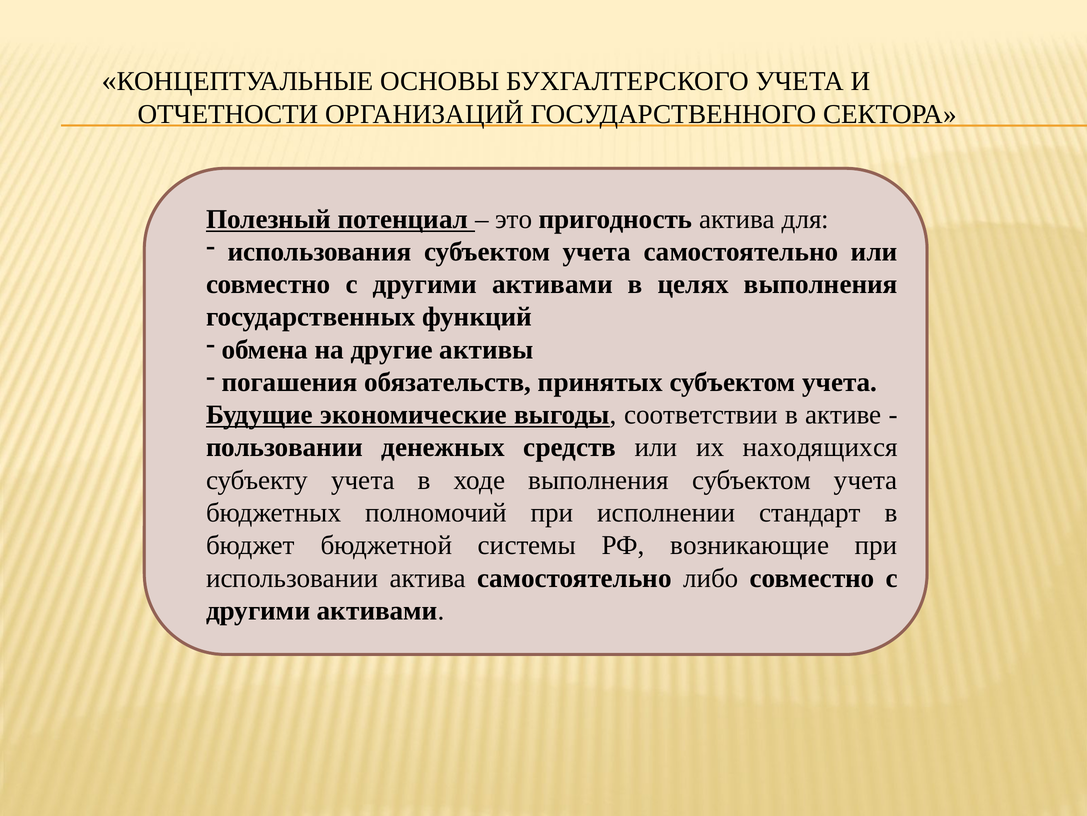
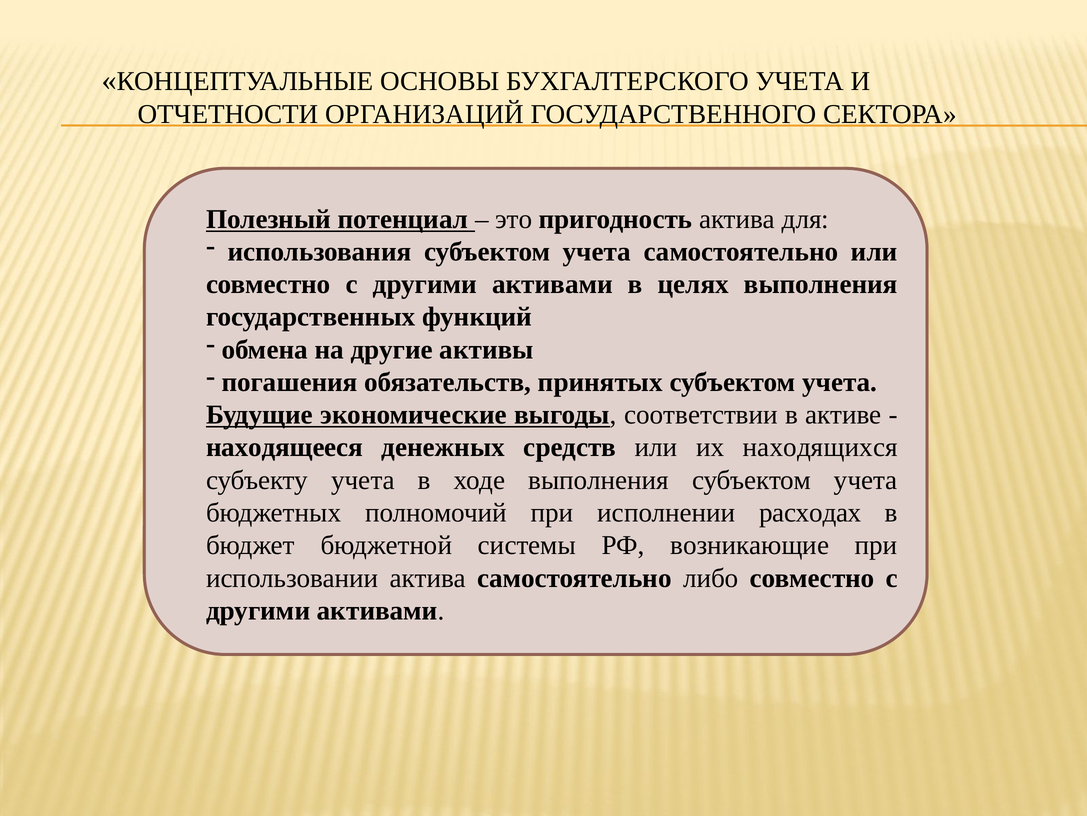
пользовании: пользовании -> находящееся (284, 447)
стандарт: стандарт -> расходах (810, 512)
